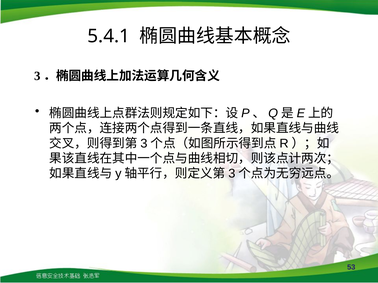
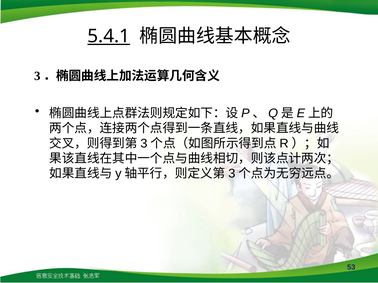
5.4.1 underline: none -> present (109, 36)
